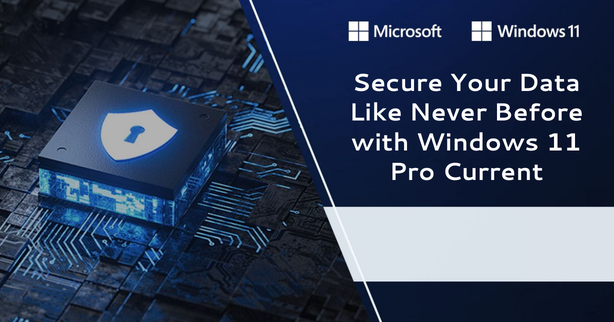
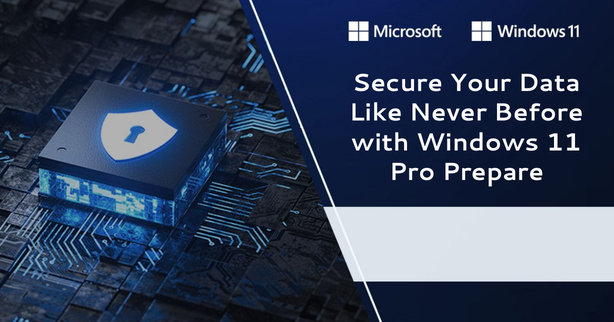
Current: Current -> Prepare (493, 172)
